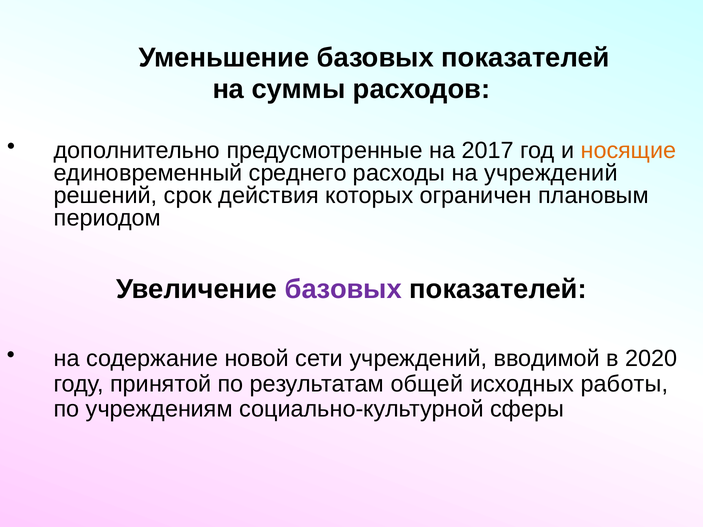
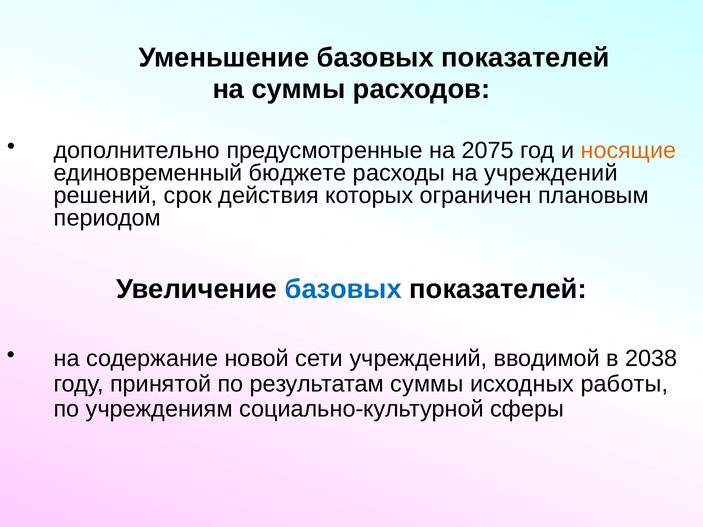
2017: 2017 -> 2075 (488, 150)
среднего: среднего -> бюджете (298, 173)
базовых colour: purple -> blue (343, 289)
2020: 2020 -> 2038 (651, 359)
результатам общей: общей -> суммы (427, 384)
